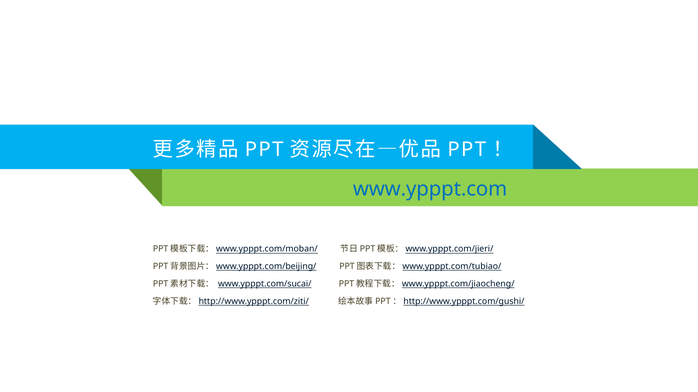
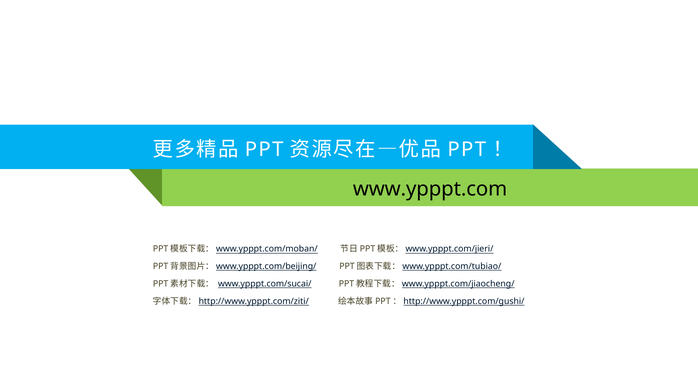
www.ypppt.com colour: blue -> black (430, 189)
